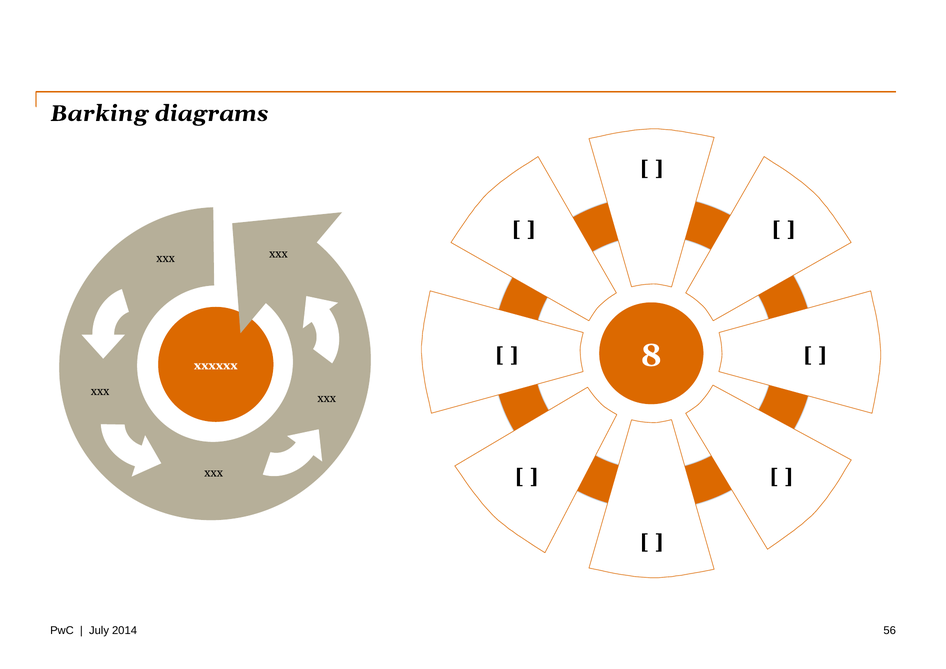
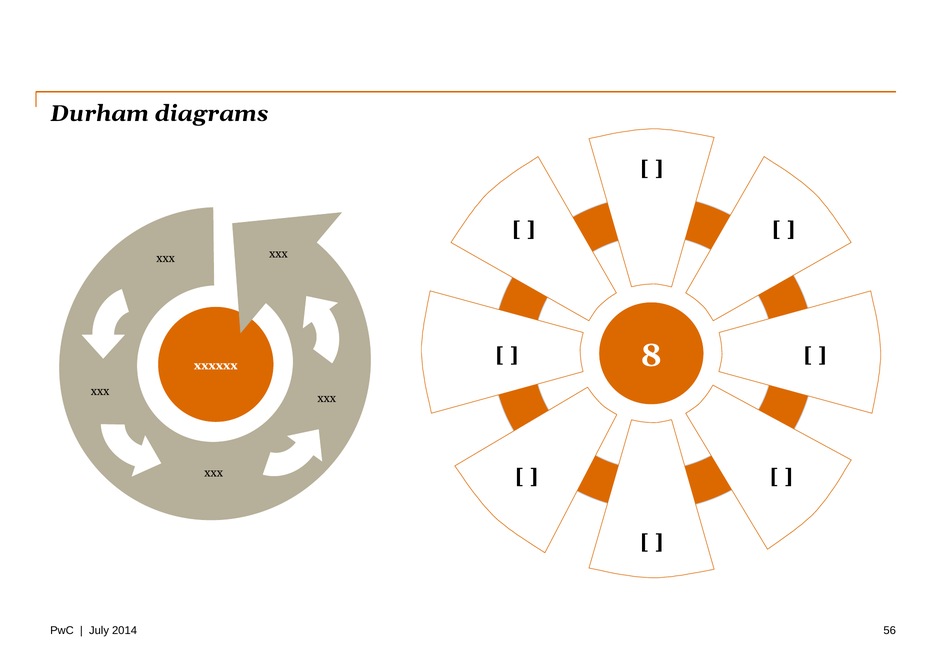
Barking: Barking -> Durham (99, 113)
